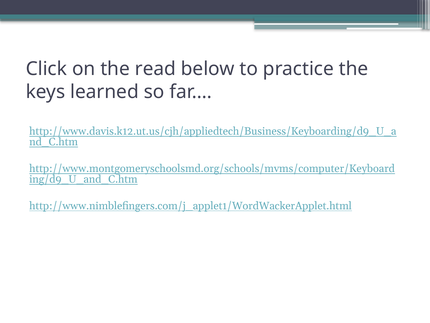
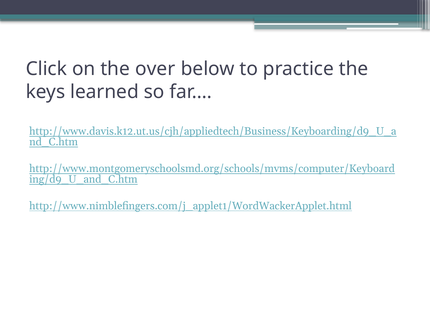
read: read -> over (155, 69)
